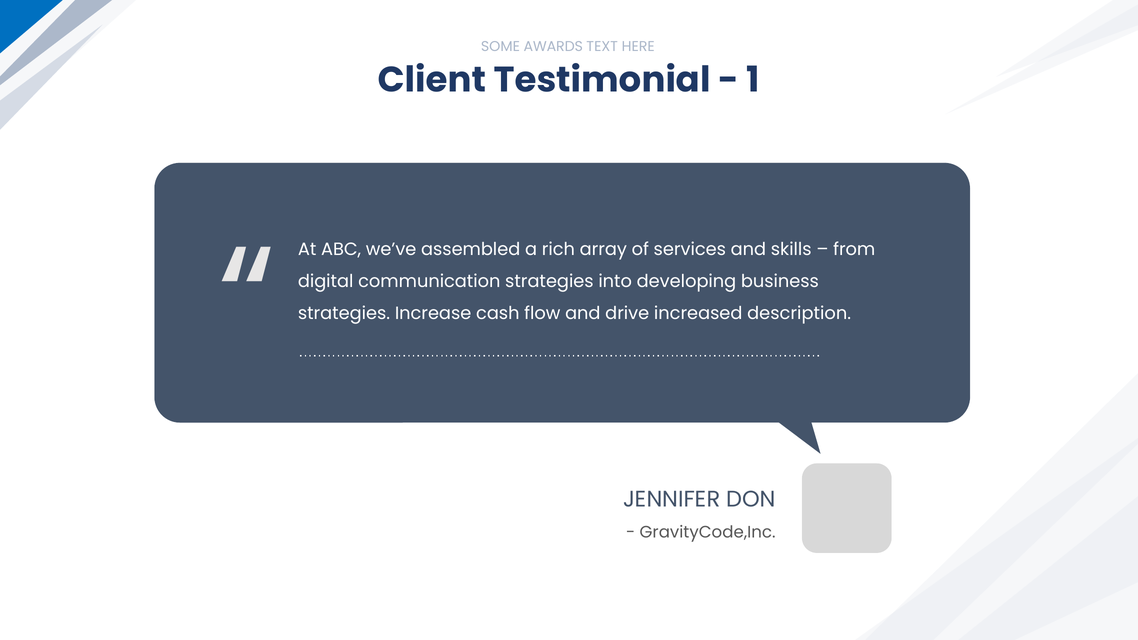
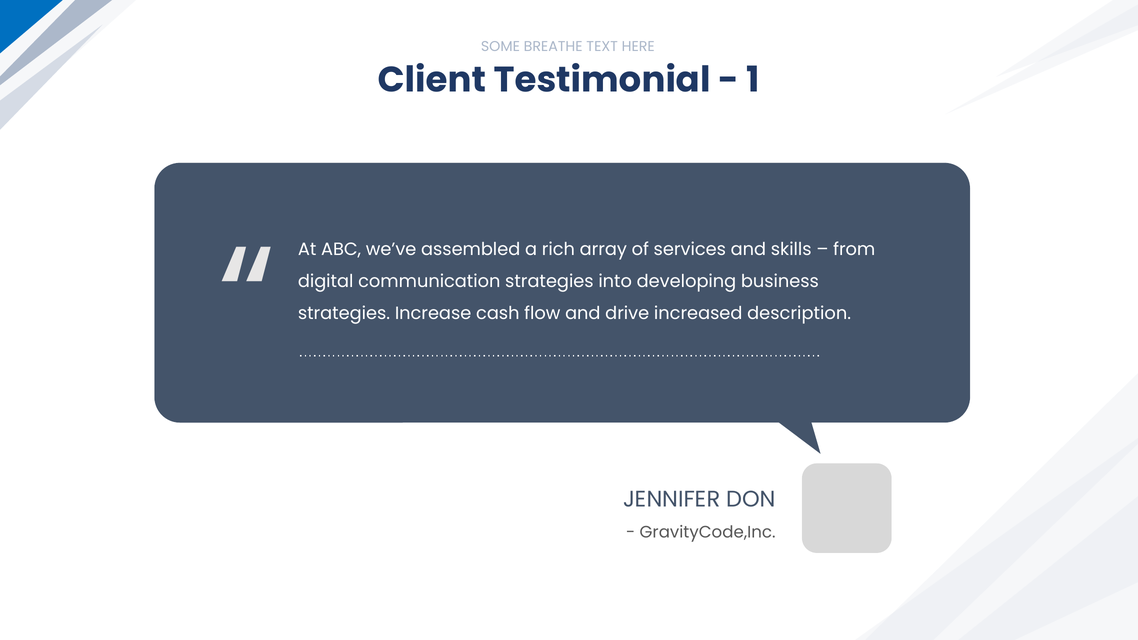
AWARDS: AWARDS -> BREATHE (553, 47)
